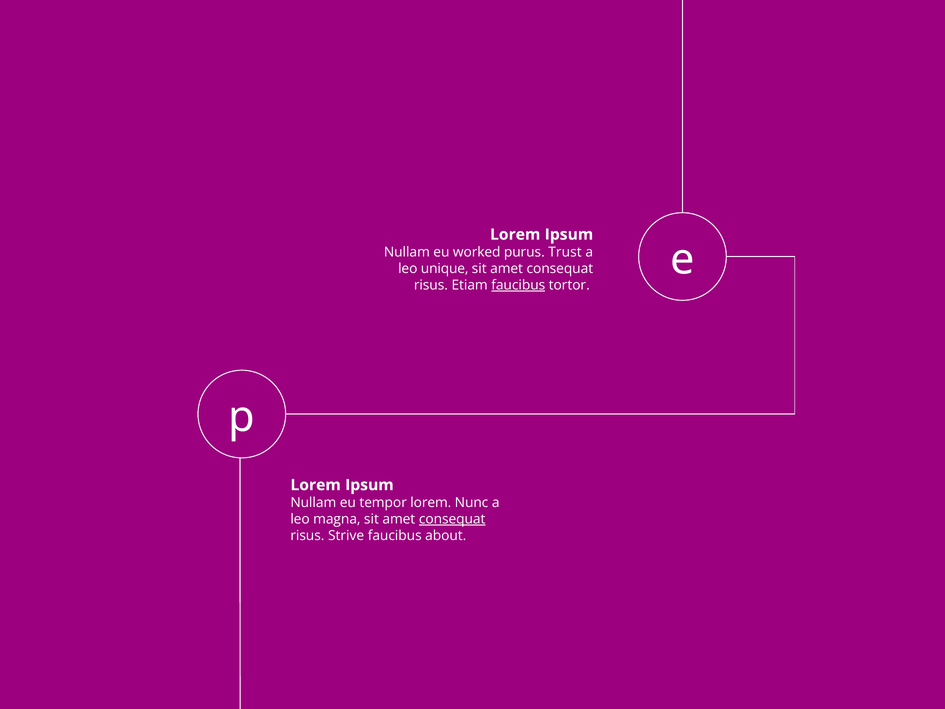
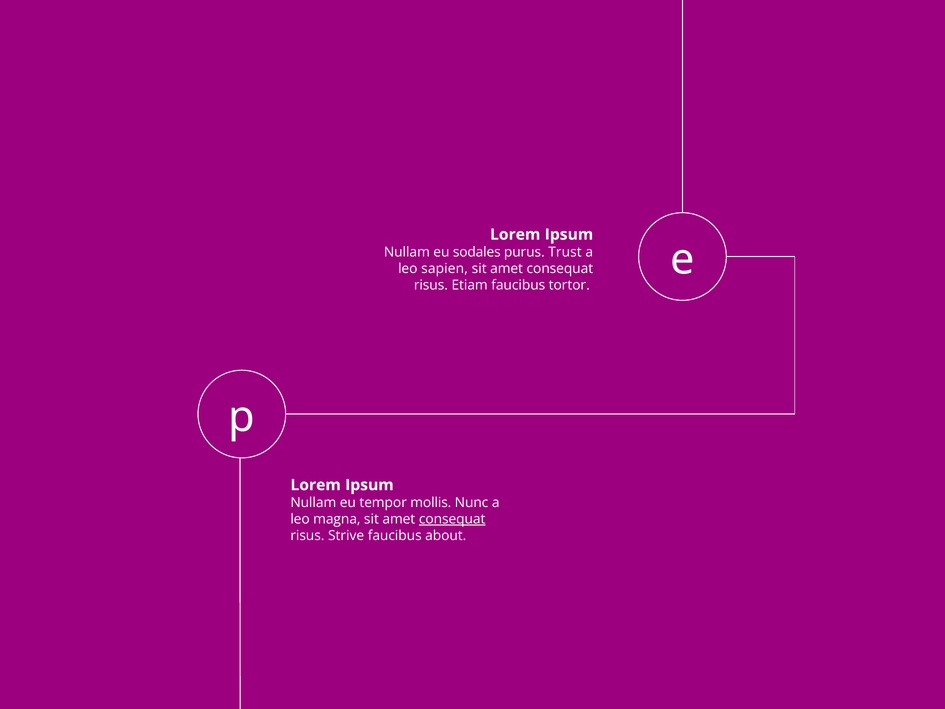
worked: worked -> sodales (477, 252)
unique: unique -> sapien (445, 269)
faucibus underline: present -> none (518, 285)
tempor lorem: lorem -> mollis (431, 502)
